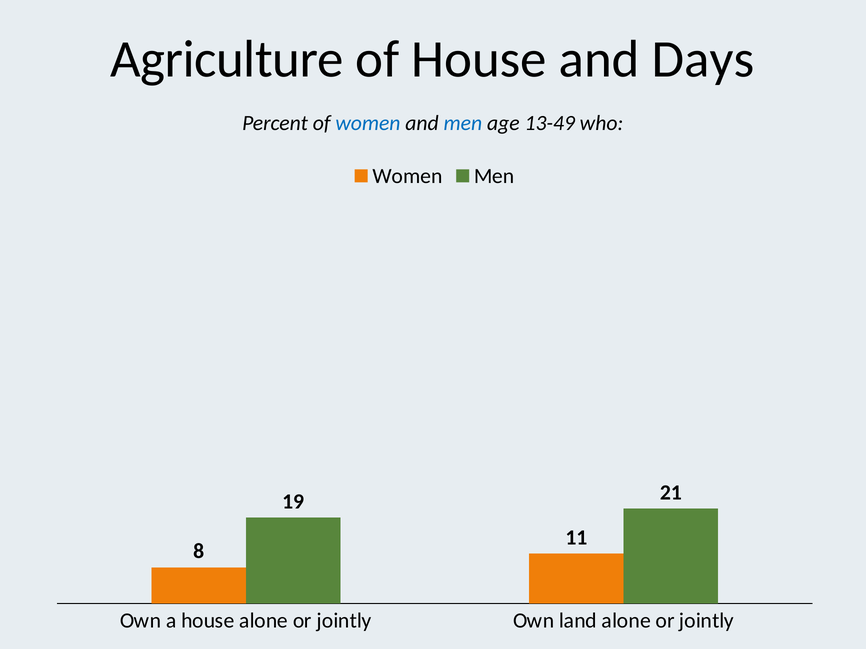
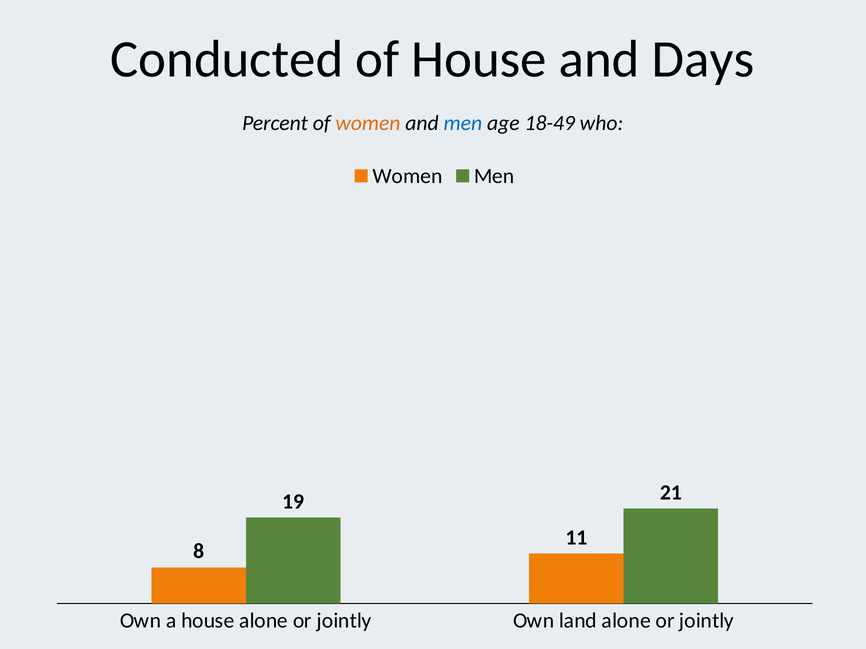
Agriculture: Agriculture -> Conducted (227, 59)
women colour: blue -> orange (368, 123)
13-49: 13-49 -> 18-49 (550, 123)
